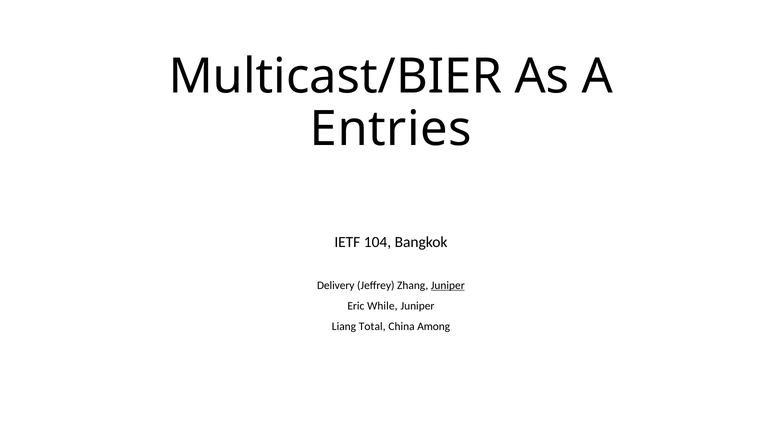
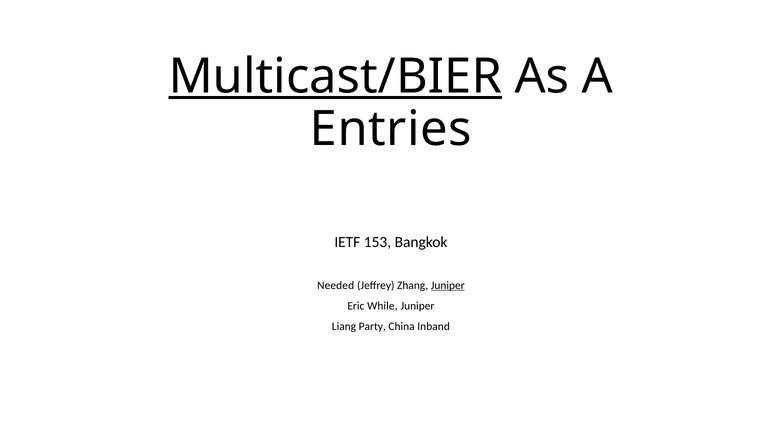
Multicast/BIER underline: none -> present (335, 76)
104: 104 -> 153 (378, 242)
Delivery: Delivery -> Needed (336, 285)
Total: Total -> Party (372, 326)
Among: Among -> Inband (434, 326)
